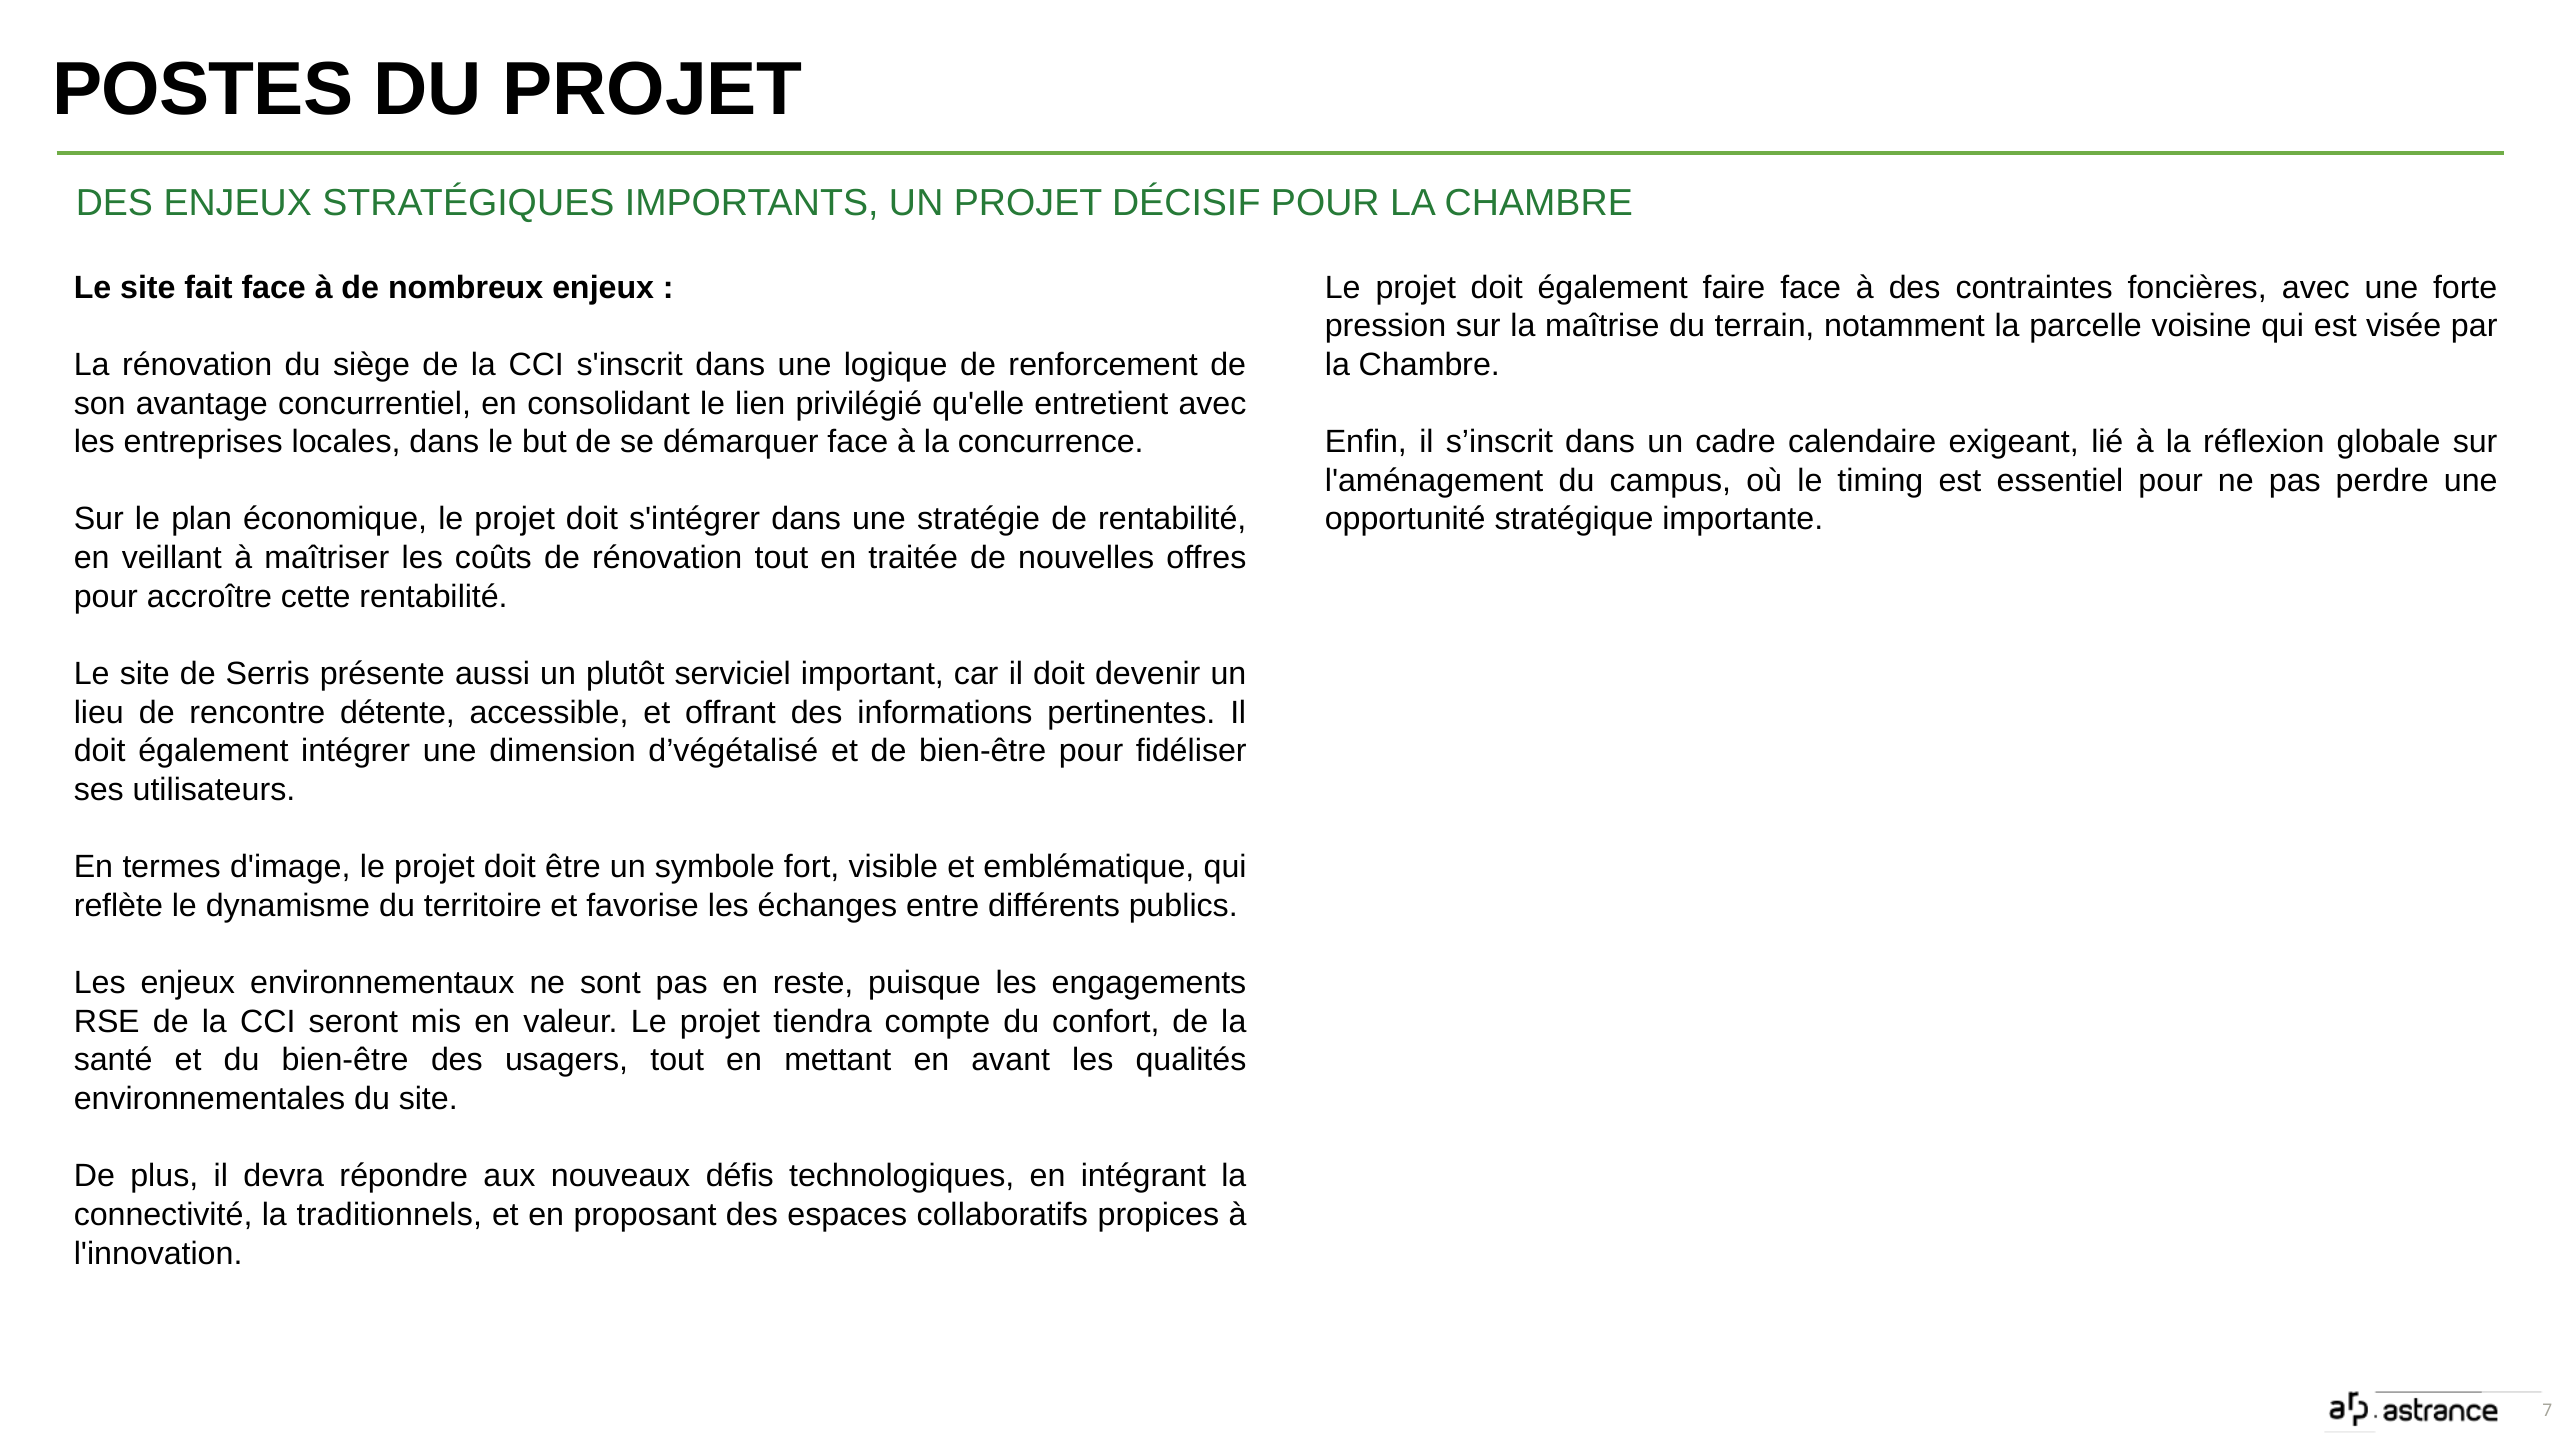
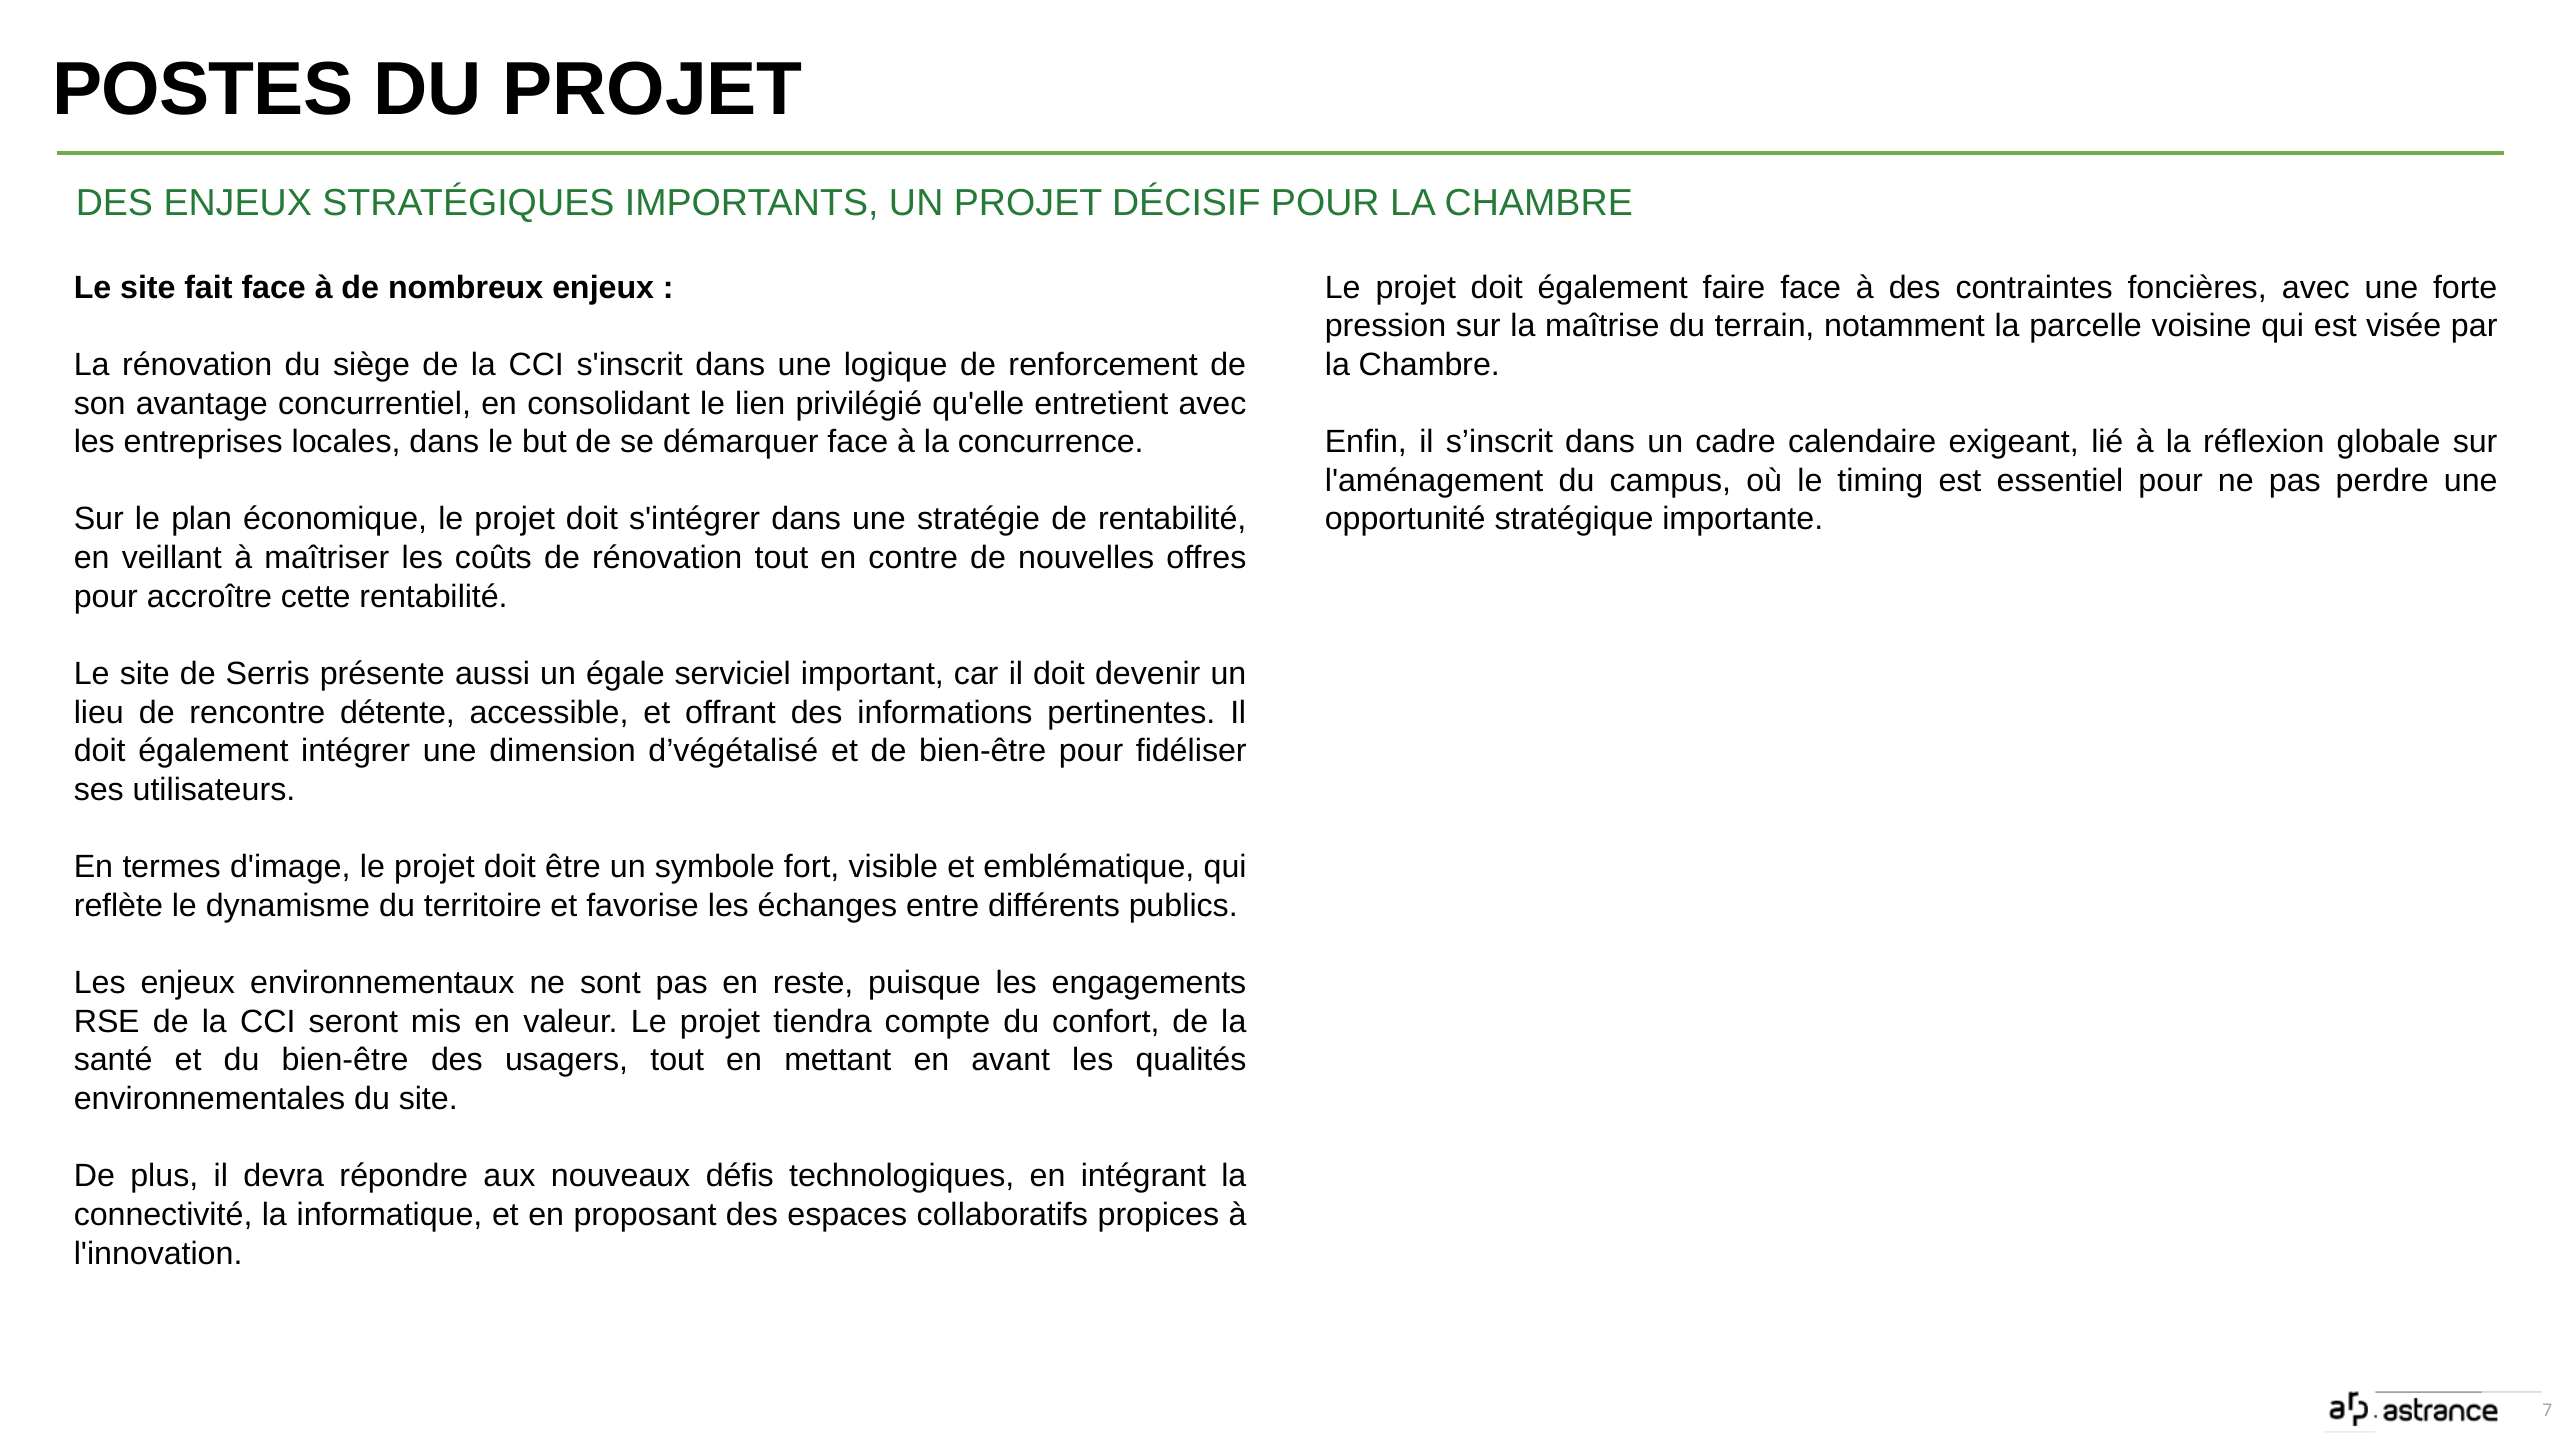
traitée: traitée -> contre (913, 558)
plutôt: plutôt -> égale (625, 674)
traditionnels: traditionnels -> informatique (389, 1215)
